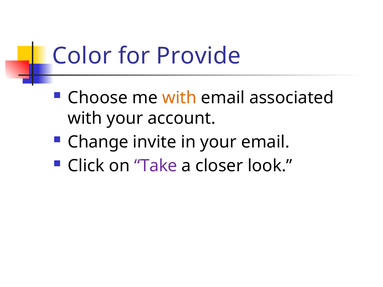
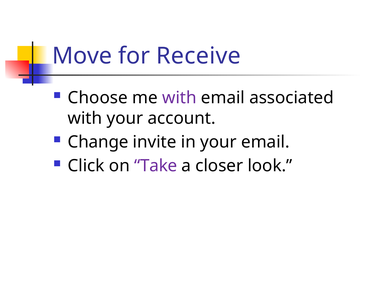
Color: Color -> Move (82, 56)
Provide: Provide -> Receive (199, 56)
with colour: orange -> purple (179, 98)
